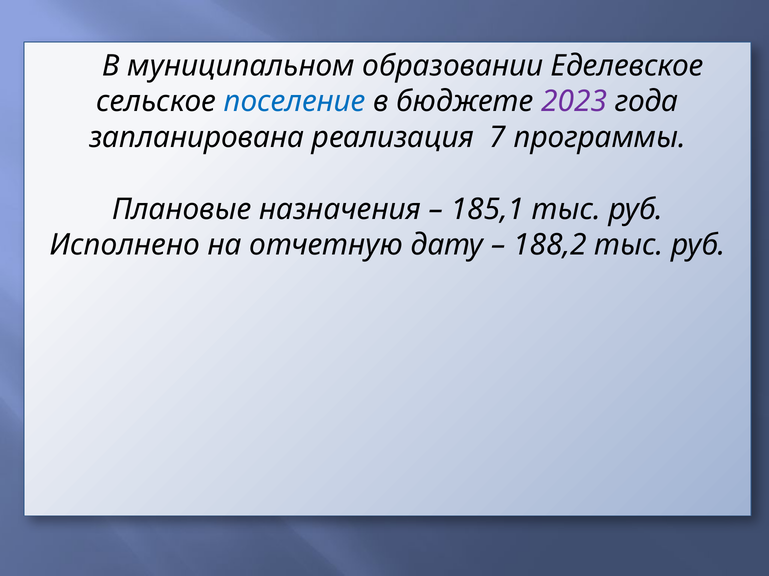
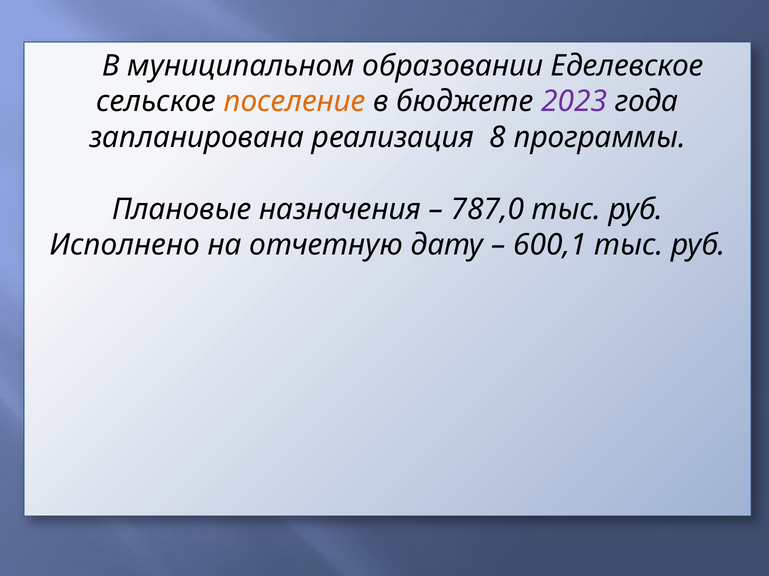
поселение colour: blue -> orange (295, 102)
7: 7 -> 8 (498, 138)
185,1: 185,1 -> 787,0 (488, 209)
188,2: 188,2 -> 600,1 (550, 245)
